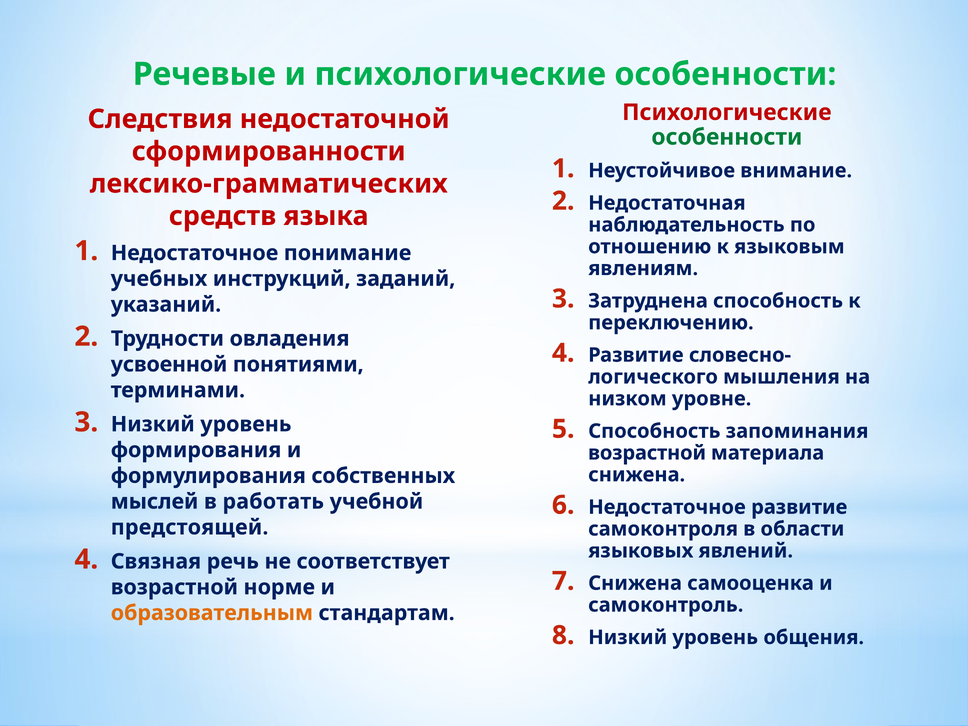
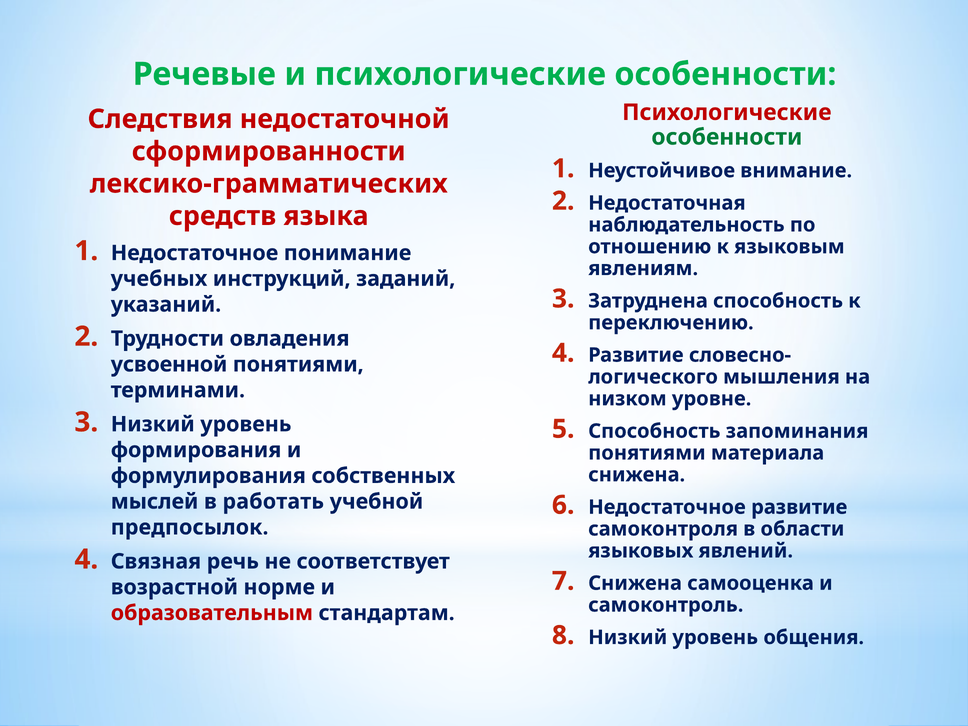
возрастной: возрастной -> понятиями (647, 453)
предстоящей: предстоящей -> предпосылок (190, 527)
образовательным colour: orange -> red (212, 613)
